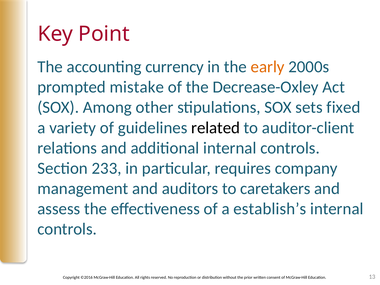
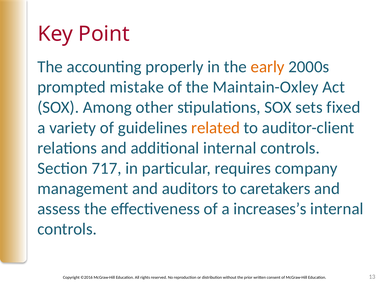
currency: currency -> properly (174, 67)
Decrease-Oxley: Decrease-Oxley -> Maintain-Oxley (266, 87)
related colour: black -> orange (216, 128)
233: 233 -> 717 (107, 168)
establish’s: establish’s -> increases’s (270, 209)
